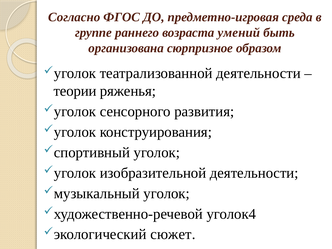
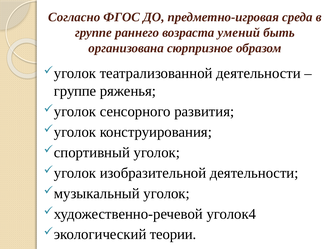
теории: теории -> группе (75, 91)
сюжет: сюжет -> теории (173, 234)
